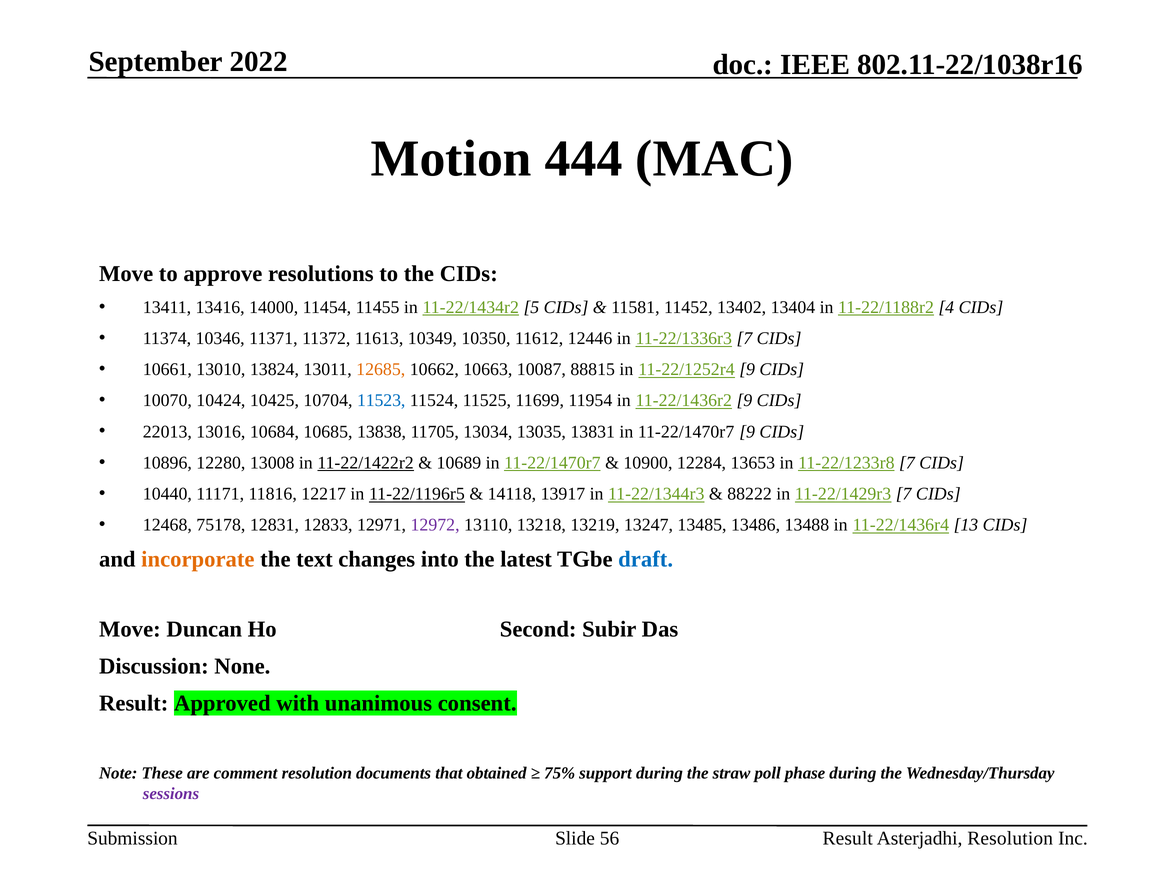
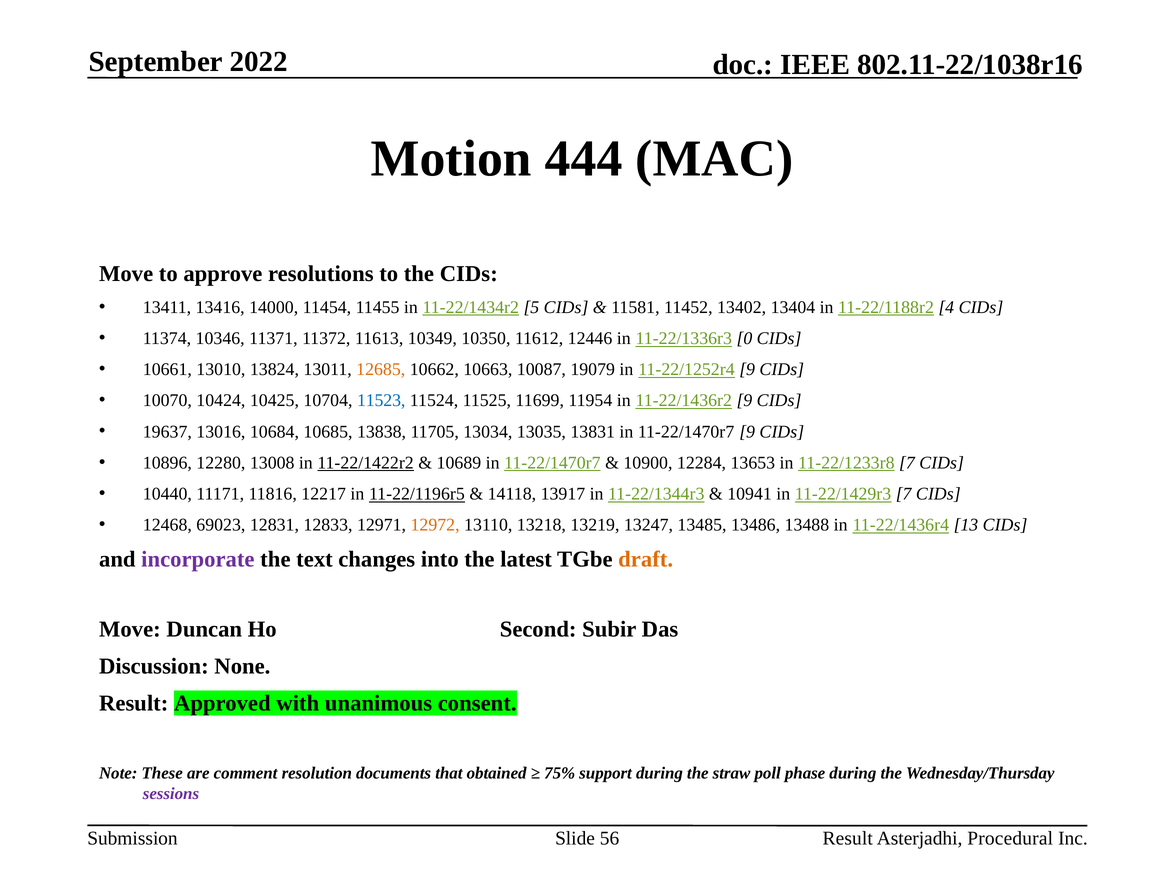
11-22/1336r3 7: 7 -> 0 (744, 338)
88815: 88815 -> 19079 (593, 369)
22013: 22013 -> 19637 (167, 432)
88222: 88222 -> 10941 (750, 494)
75178: 75178 -> 69023 (221, 525)
12972 colour: purple -> orange (435, 525)
incorporate colour: orange -> purple (198, 559)
draft colour: blue -> orange (646, 559)
Asterjadhi Resolution: Resolution -> Procedural (1010, 838)
